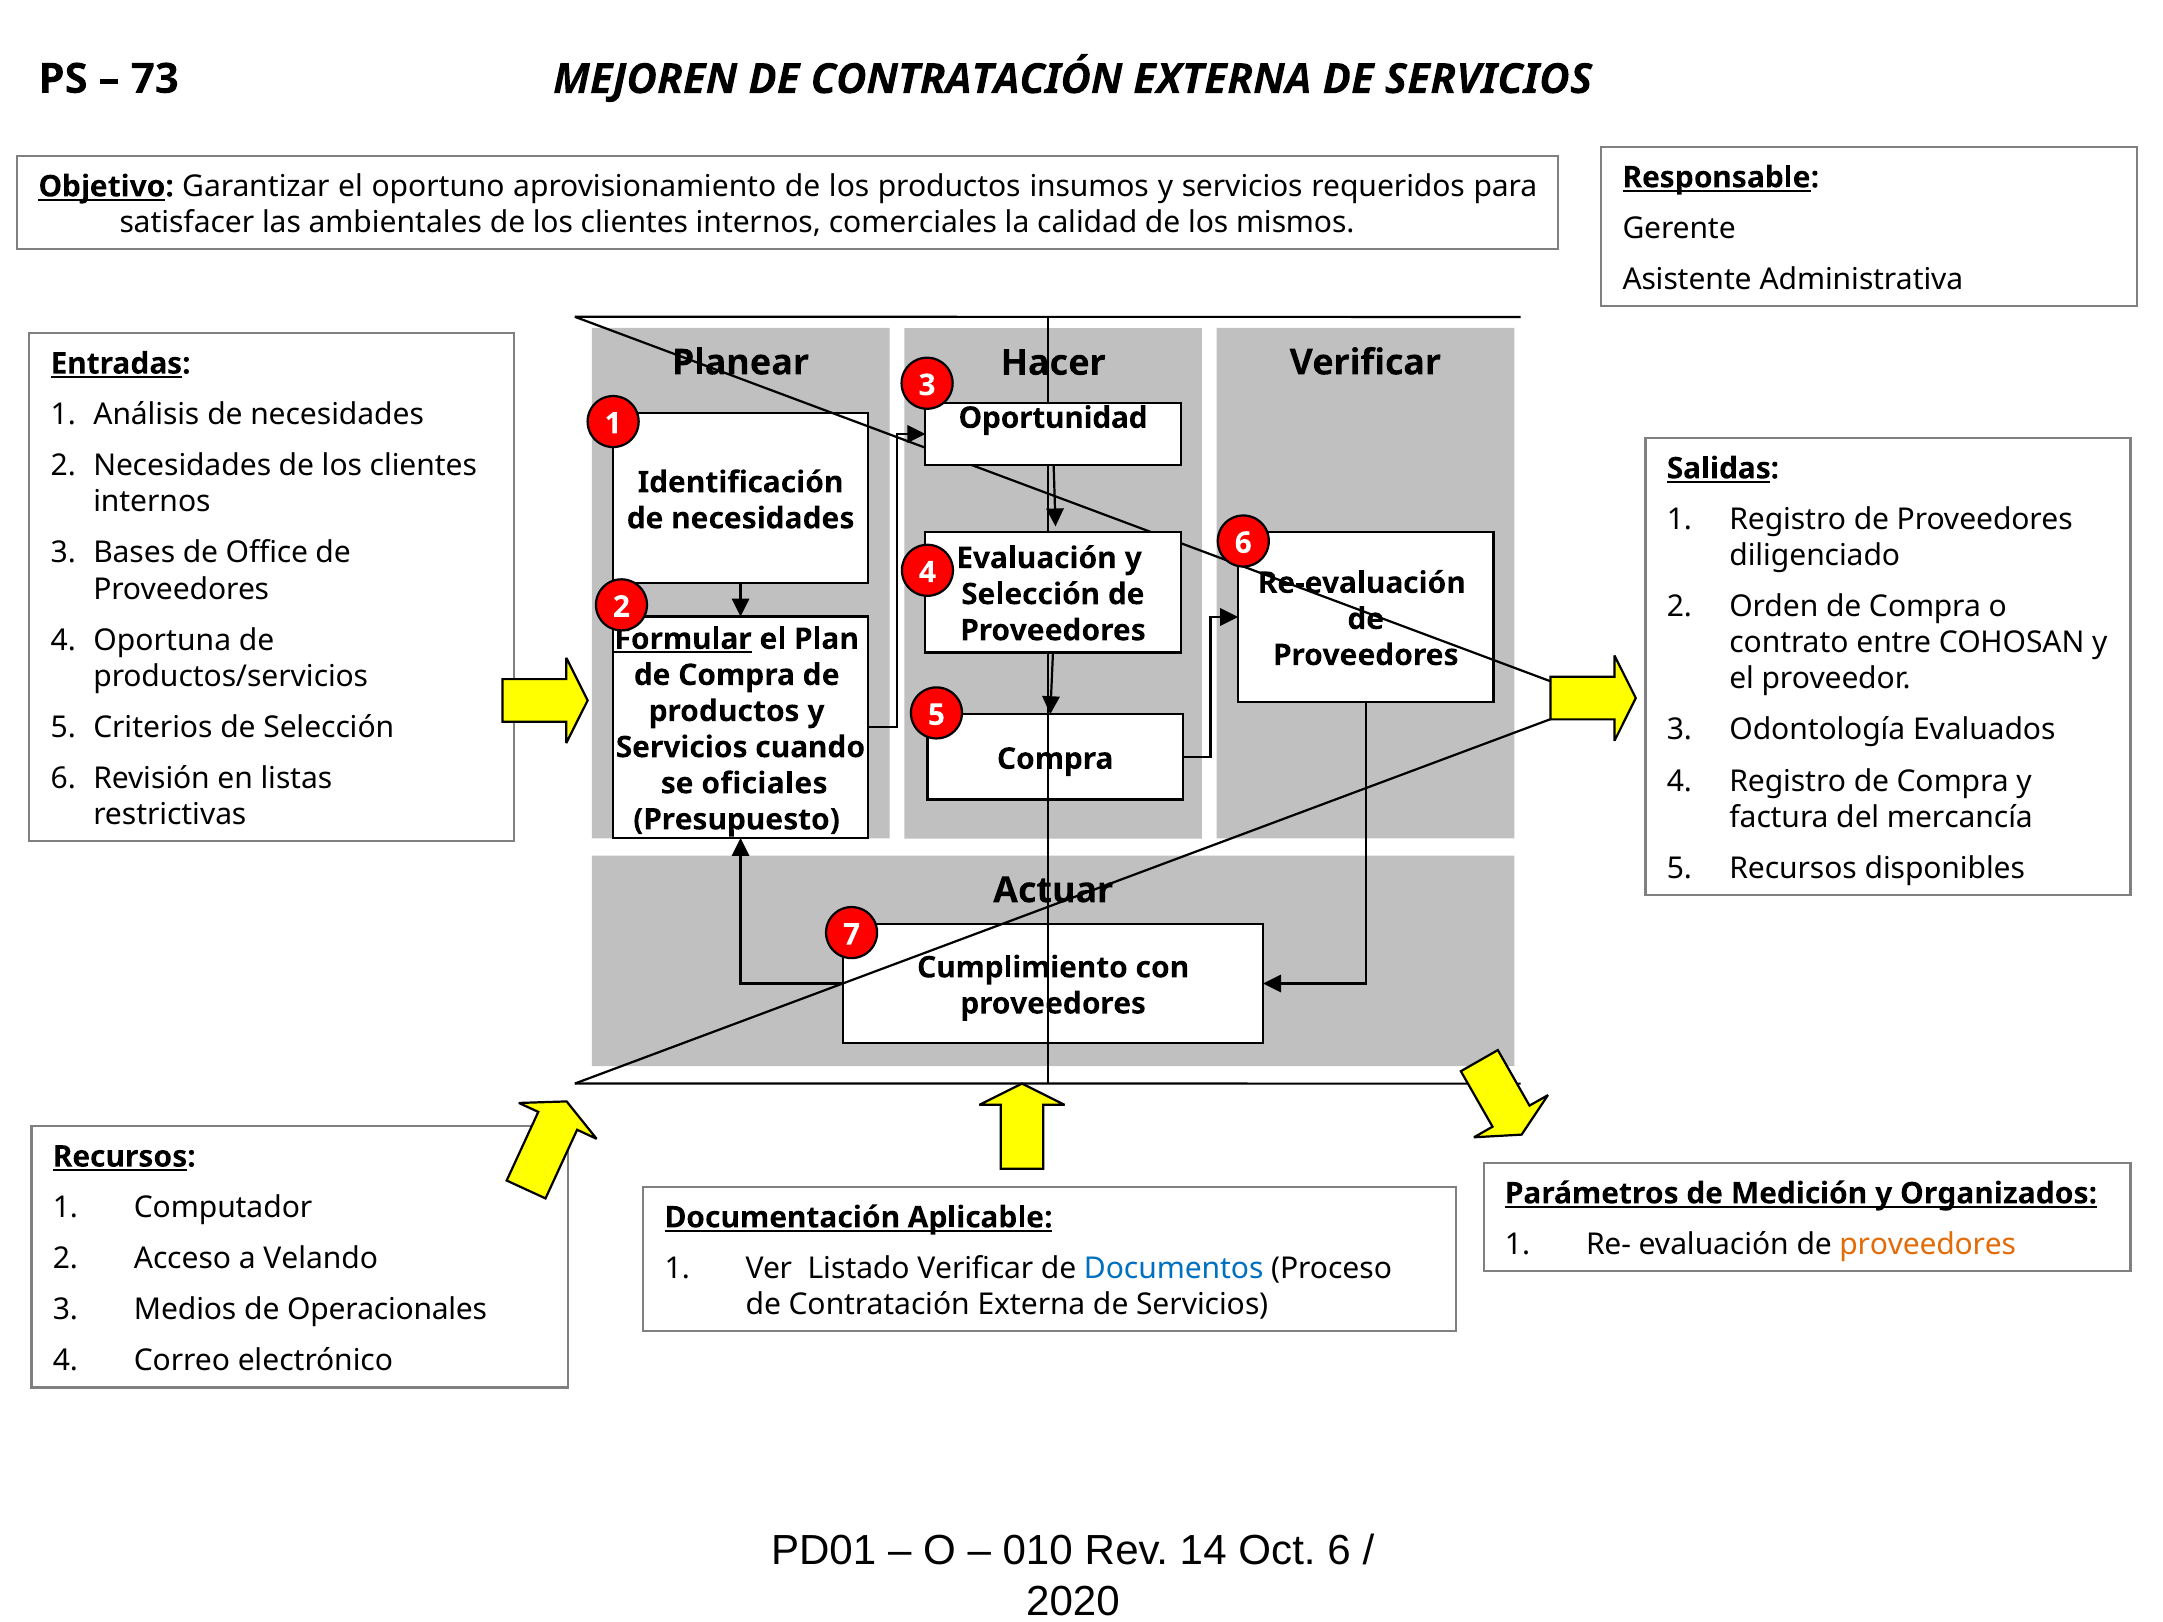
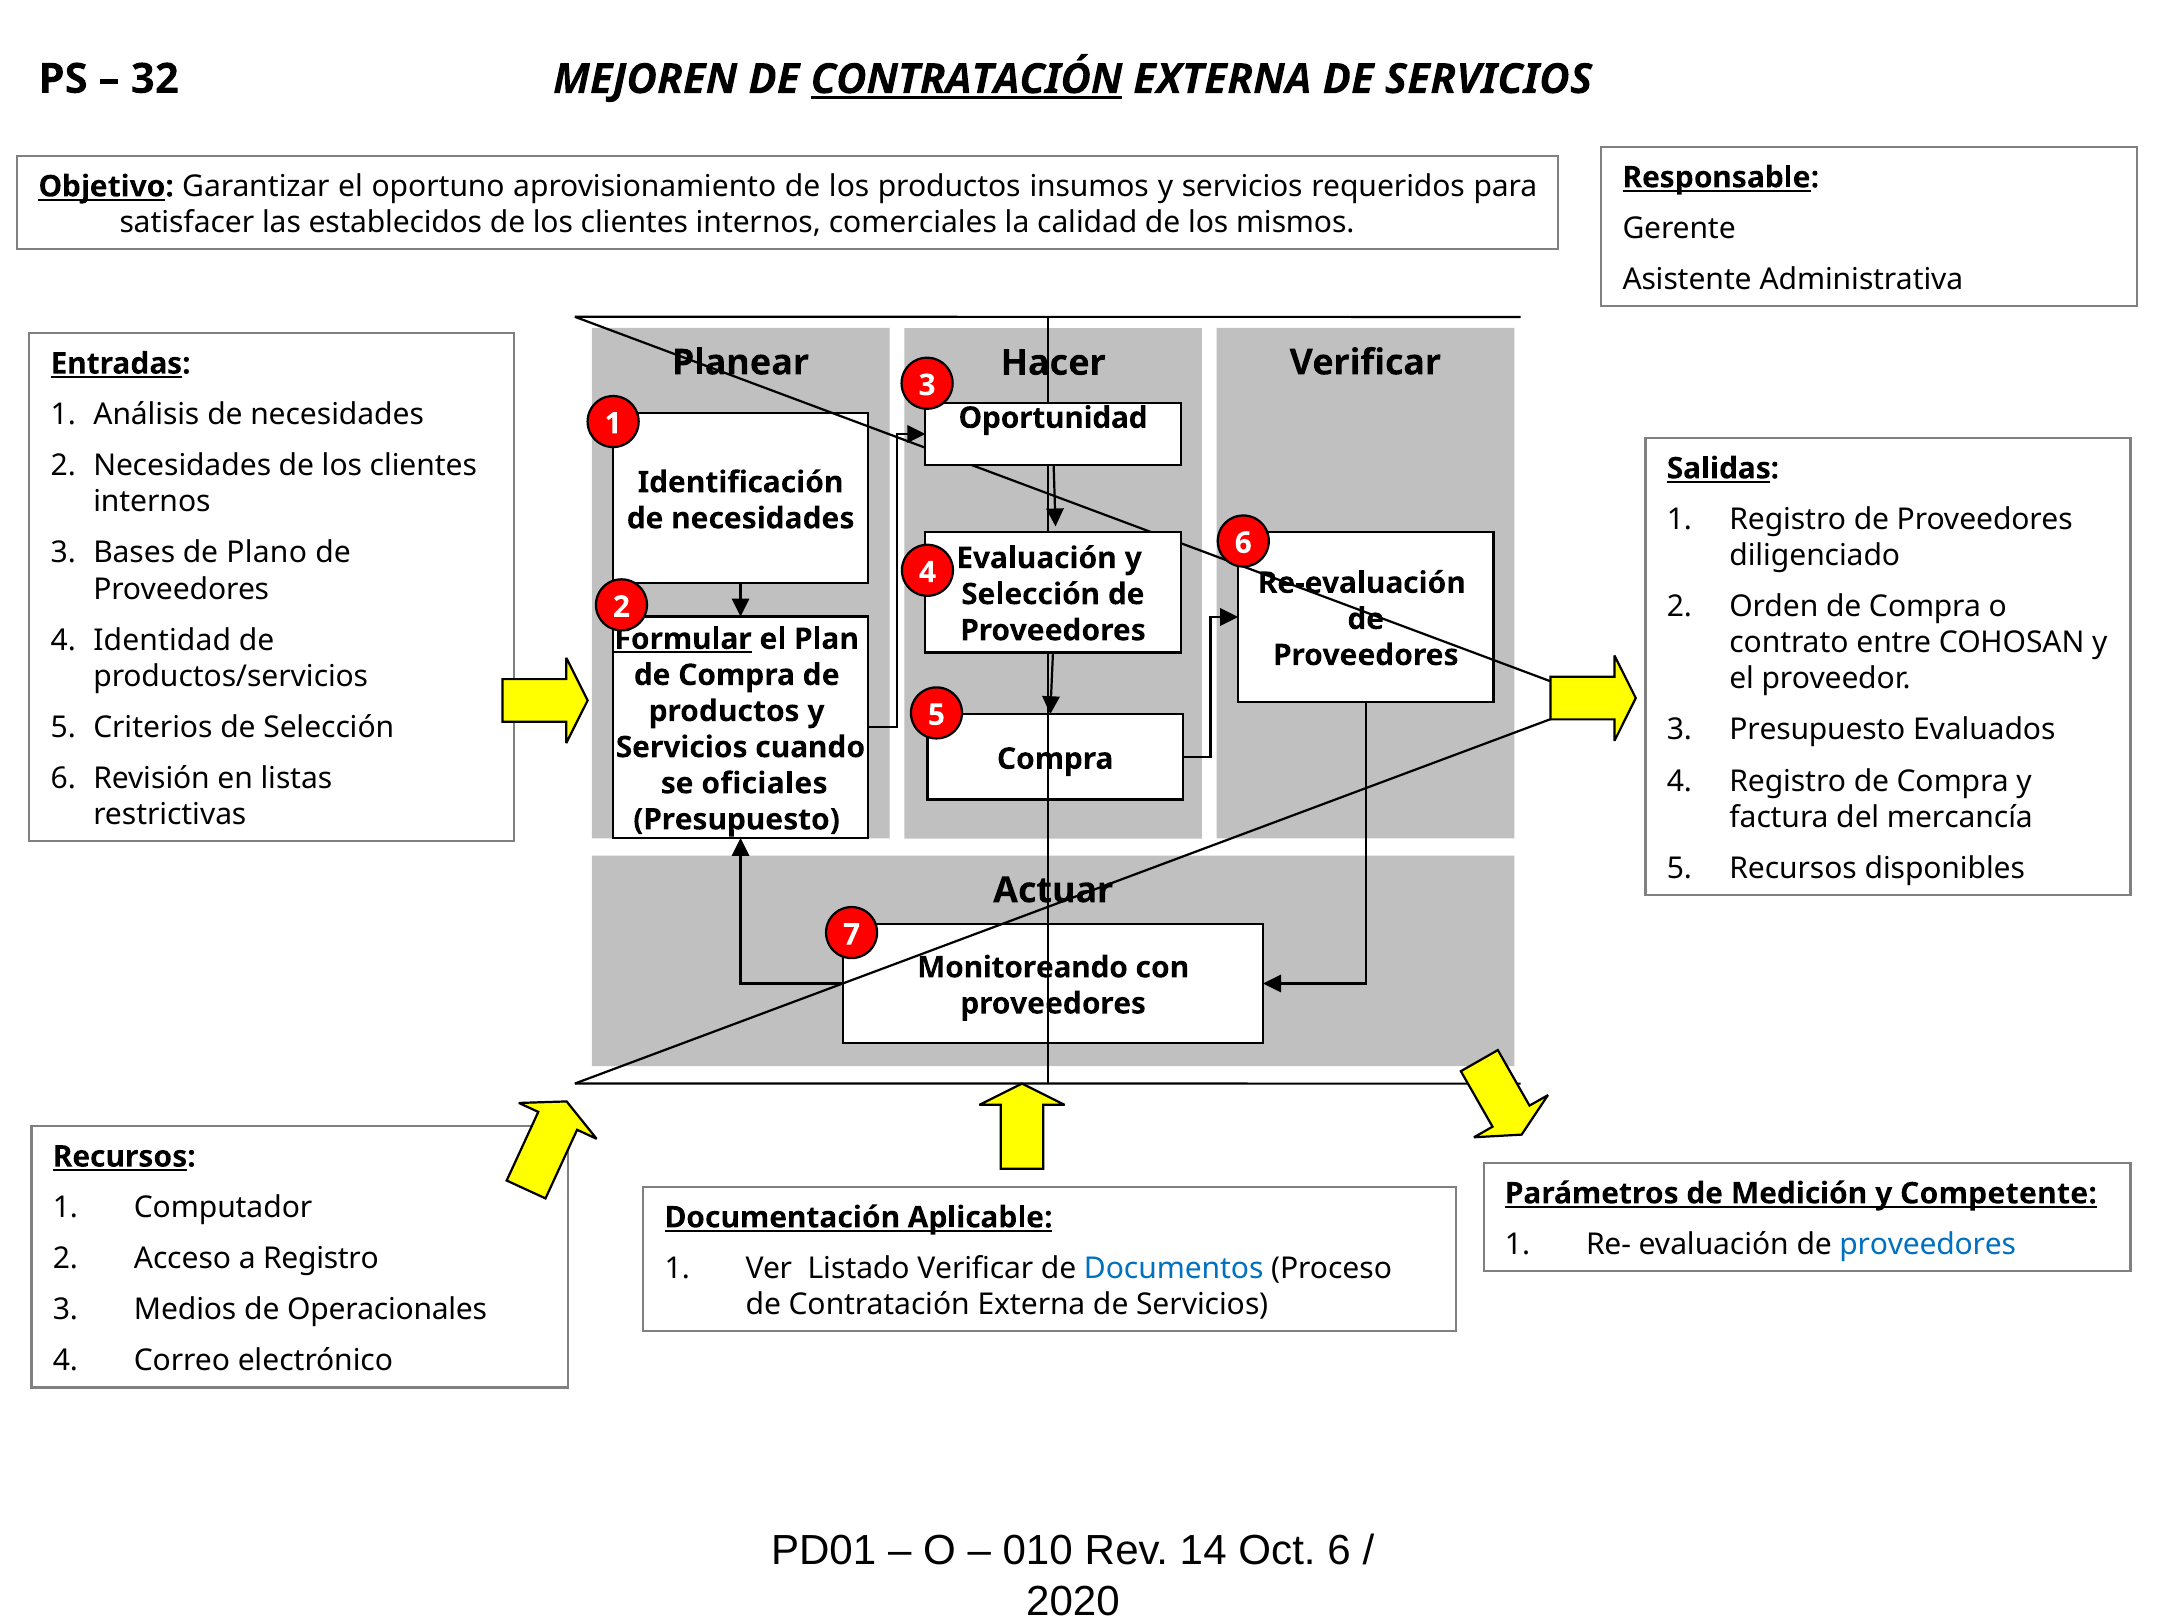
73: 73 -> 32 (155, 79)
CONTRATACIÓN underline: none -> present (967, 79)
ambientales: ambientales -> establecidos (395, 223)
Office: Office -> Plano (267, 553)
Oportuna: Oportuna -> Identidad (162, 640)
3 Odontología: Odontología -> Presupuesto (1817, 730)
Cumplimiento: Cumplimiento -> Monitoreando (1023, 968)
Organizados: Organizados -> Competente (1998, 1194)
proveedores colour: orange -> blue (1928, 1245)
a Velando: Velando -> Registro (321, 1259)
